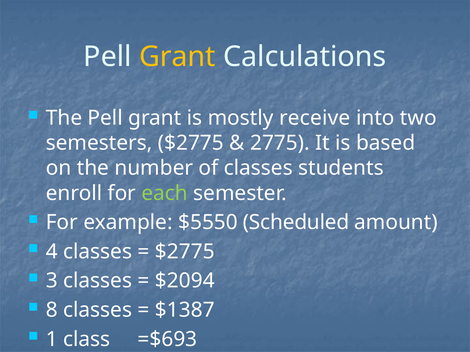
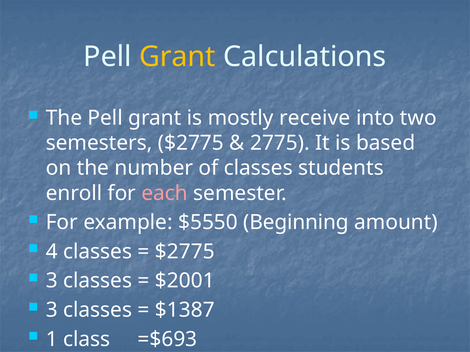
each colour: light green -> pink (165, 193)
Scheduled: Scheduled -> Beginning (296, 223)
$2094: $2094 -> $2001 (185, 281)
8: 8 -> 3 (52, 310)
